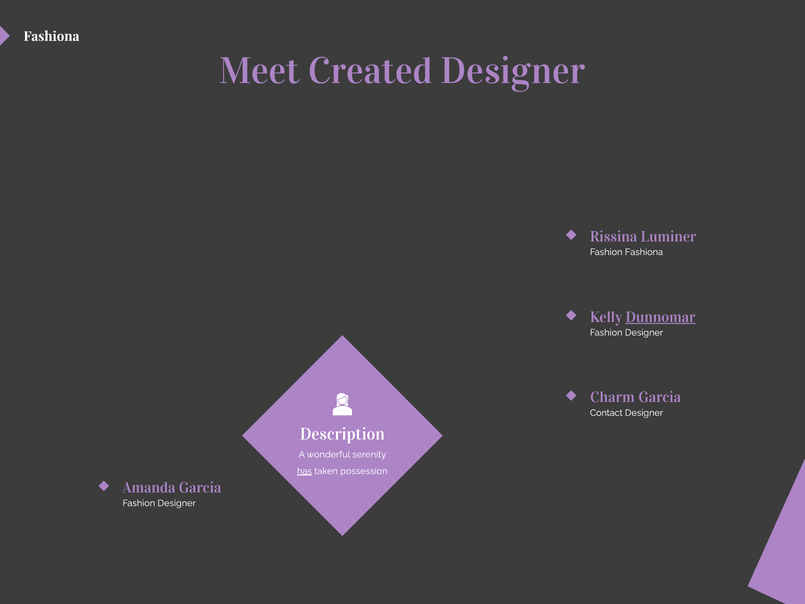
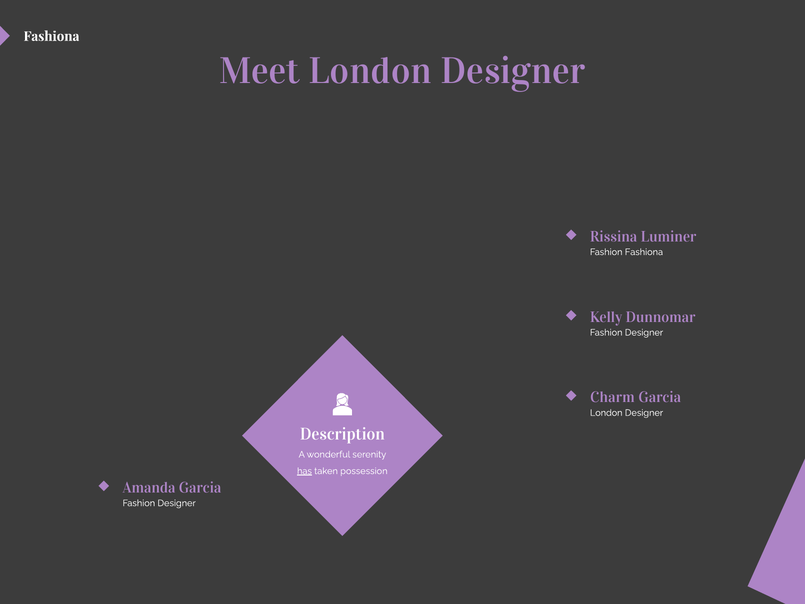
Meet Created: Created -> London (370, 71)
Dunnomar underline: present -> none (660, 317)
Contact: Contact -> London (606, 413)
